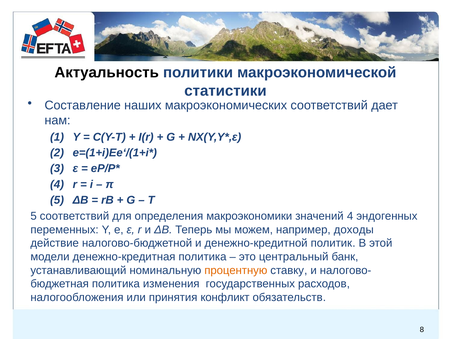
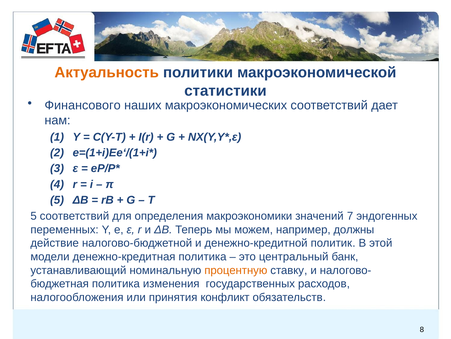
Актуальность colour: black -> orange (107, 73)
Составление: Составление -> Финансового (83, 105)
значений 4: 4 -> 7 (350, 216)
доходы: доходы -> должны (354, 229)
